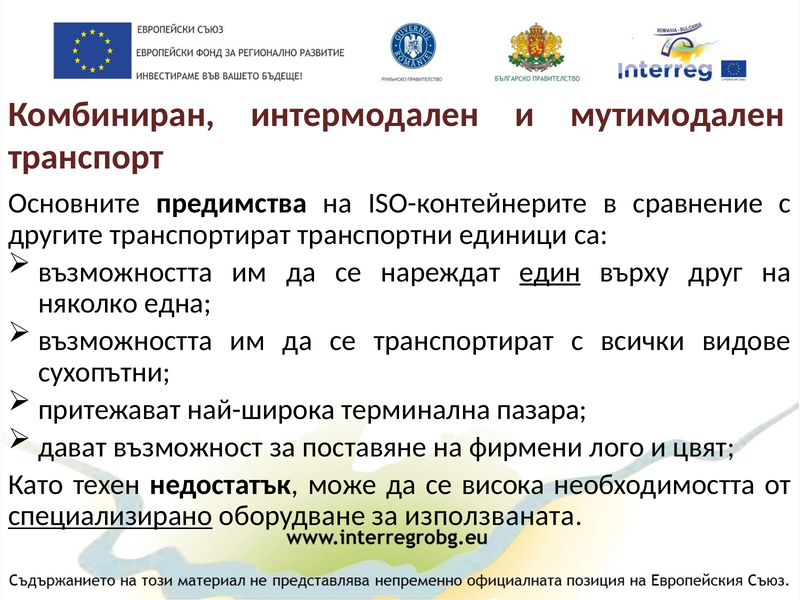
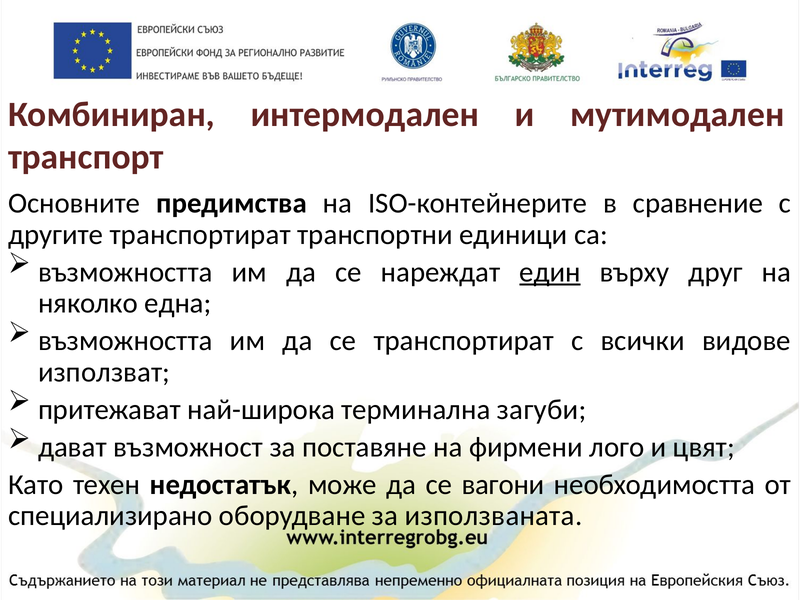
сухопътни: сухопътни -> използват (104, 372)
пазара: пазара -> загуби (542, 410)
висока: висока -> вагони (503, 485)
специализирано underline: present -> none (110, 516)
